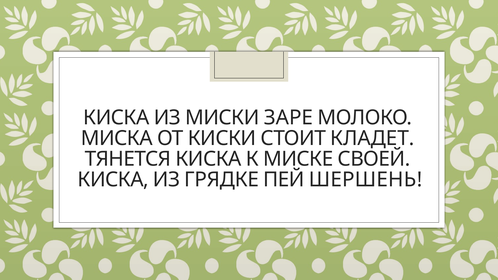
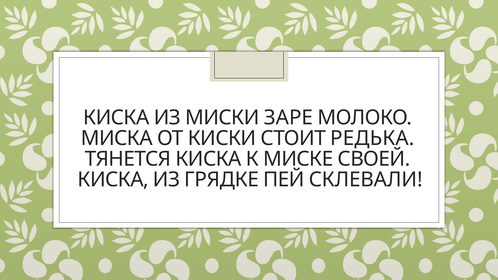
КЛАДЕТ: КЛАДЕТ -> РЕДЬКА (372, 138)
ШЕРШЕНЬ: ШЕРШЕНЬ -> СКЛЕВАЛИ (366, 180)
